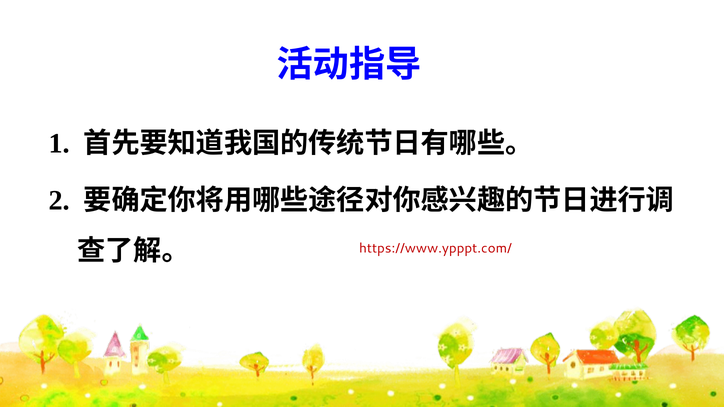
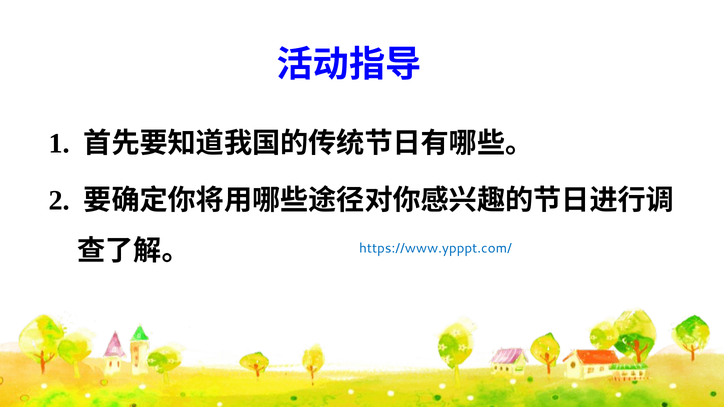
https://www.ypppt.com/ colour: red -> blue (435, 248)
